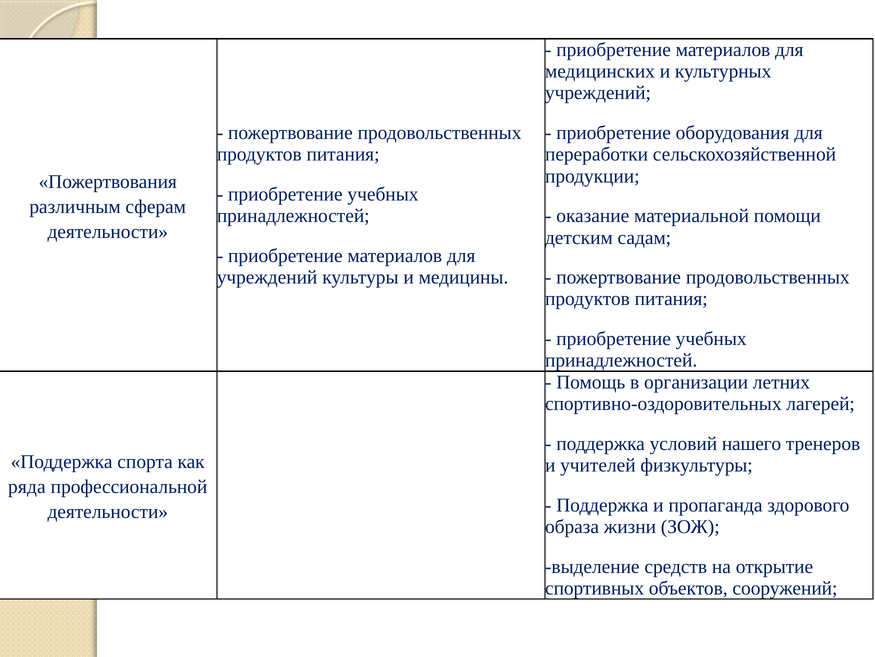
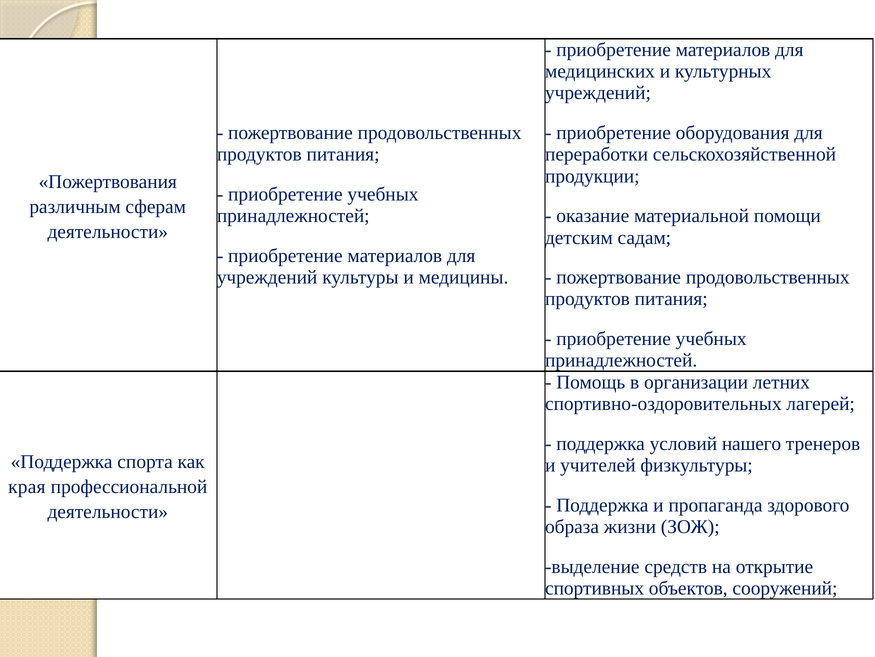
ряда: ряда -> края (27, 486)
